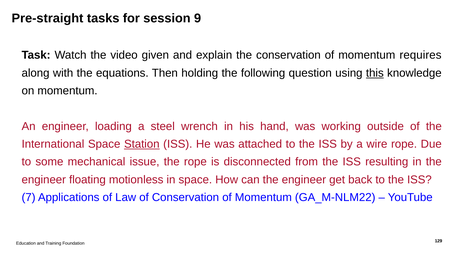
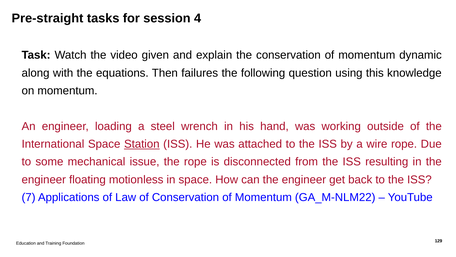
9: 9 -> 4 (198, 18)
requires: requires -> dynamic (421, 55)
holding: holding -> failures (200, 73)
this underline: present -> none (375, 73)
